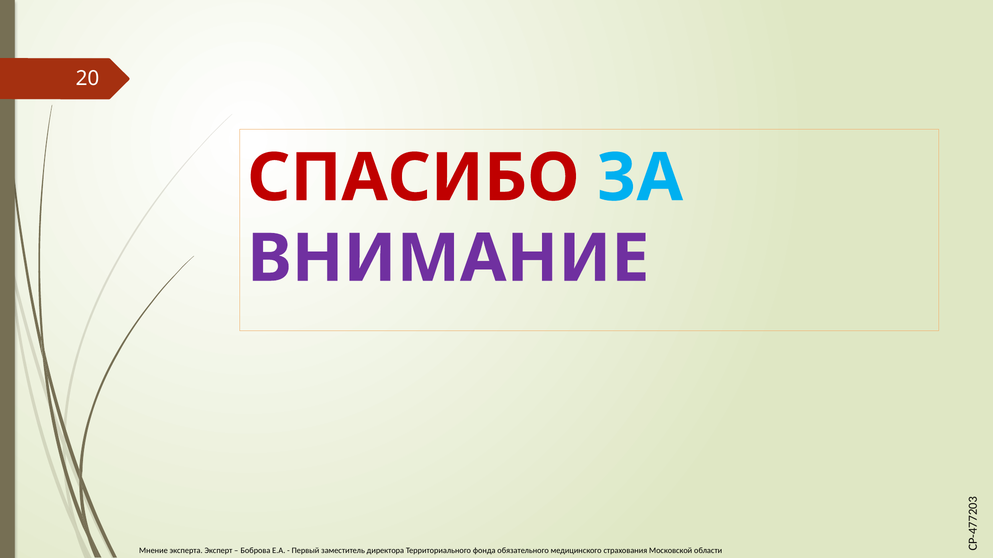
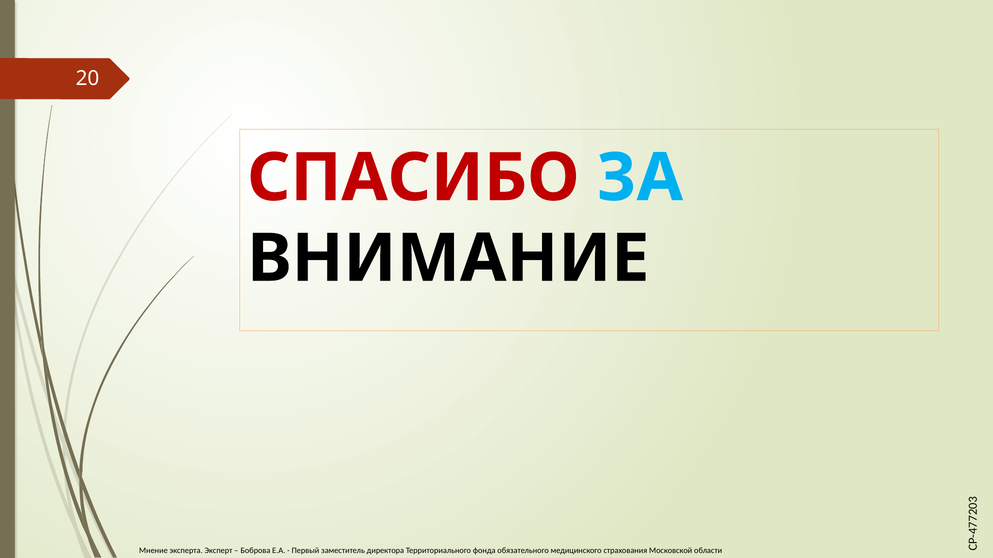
ВНИМАНИЕ colour: purple -> black (448, 259)
